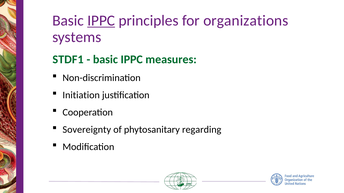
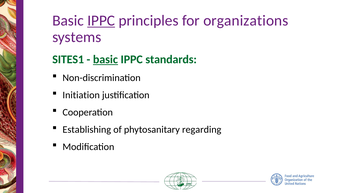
STDF1: STDF1 -> SITES1 (68, 60)
basic underline: none -> present (105, 60)
measures: measures -> standards (171, 60)
Sovereignty: Sovereignty -> Establishing (87, 130)
